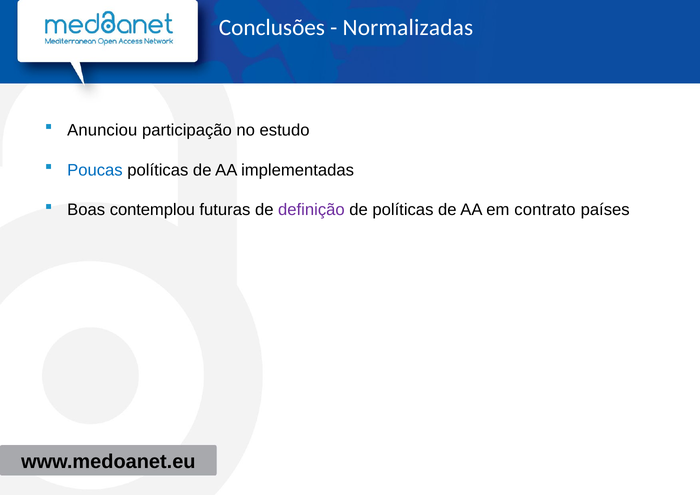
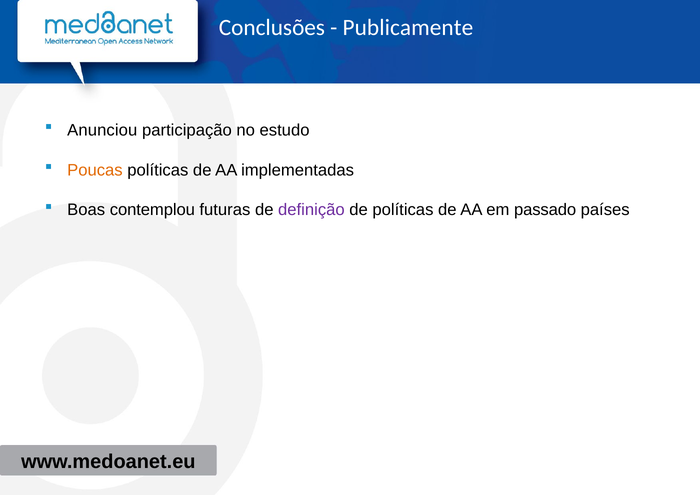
Normalizadas: Normalizadas -> Publicamente (408, 27)
Poucas colour: blue -> orange (95, 170)
contrato: contrato -> passado (545, 210)
